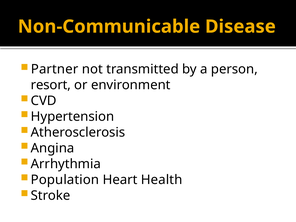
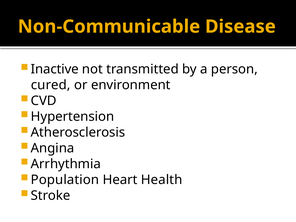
Partner: Partner -> Inactive (55, 69)
resort: resort -> cured (51, 85)
